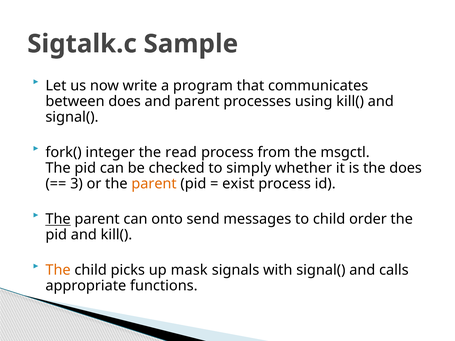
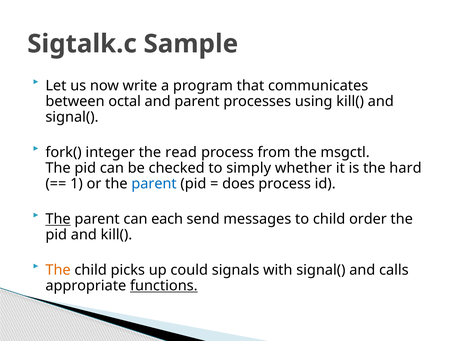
between does: does -> octal (125, 101)
the does: does -> hard (405, 168)
3: 3 -> 1 (76, 184)
parent colour: orange -> blue (154, 184)
exist: exist -> does (238, 184)
onto: onto -> each (167, 219)
mask: mask -> could (189, 270)
functions underline: none -> present (164, 286)
